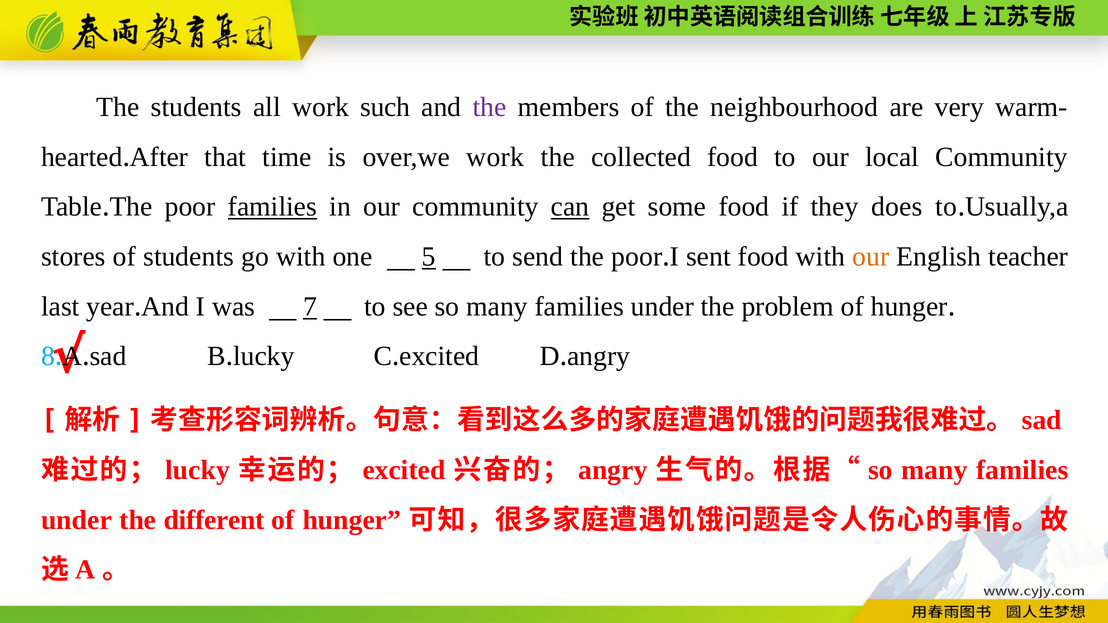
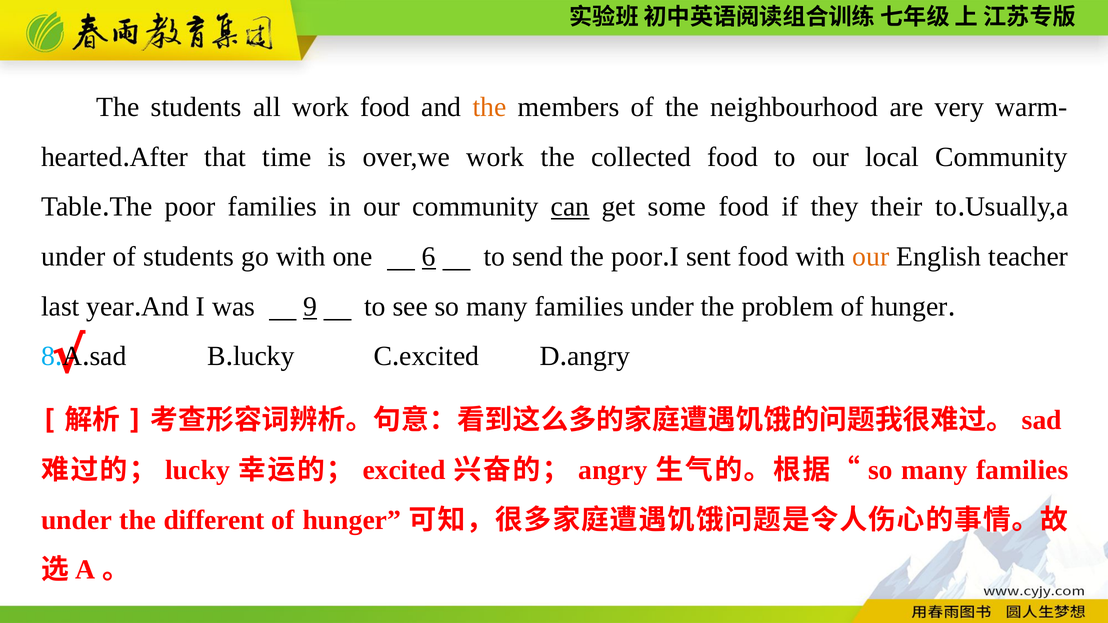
work such: such -> food (385, 107)
the colour: purple -> orange (490, 107)
families underline: present -> none (272, 207)
does: does -> their (897, 207)
stores: stores -> under (73, 257)
5: 5 -> 6 (429, 257)
7: 7 -> 9 (310, 307)
